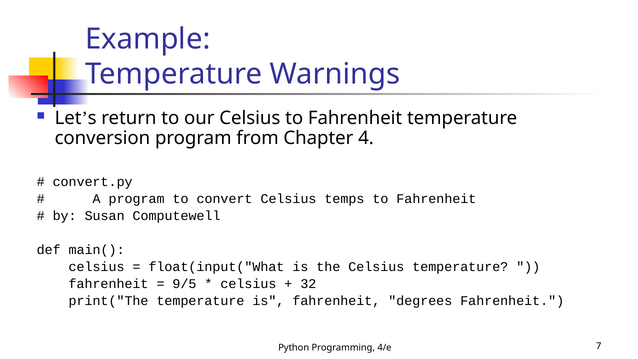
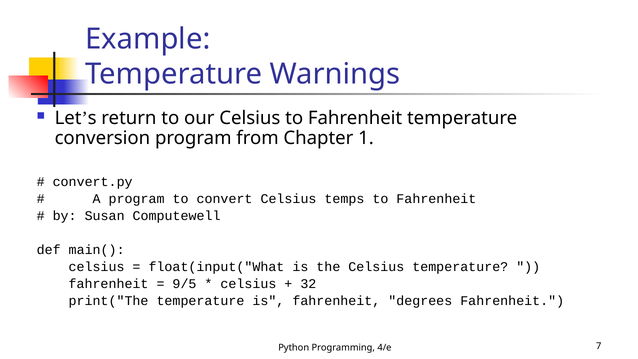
4: 4 -> 1 (366, 138)
